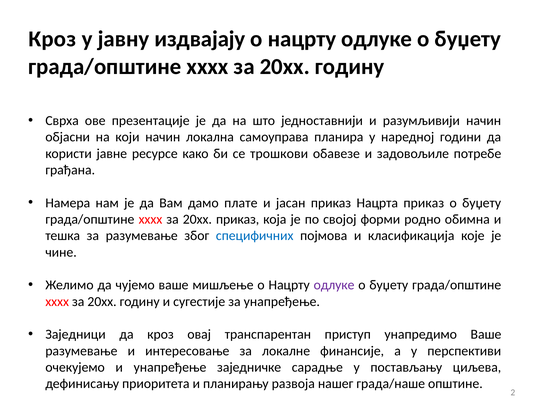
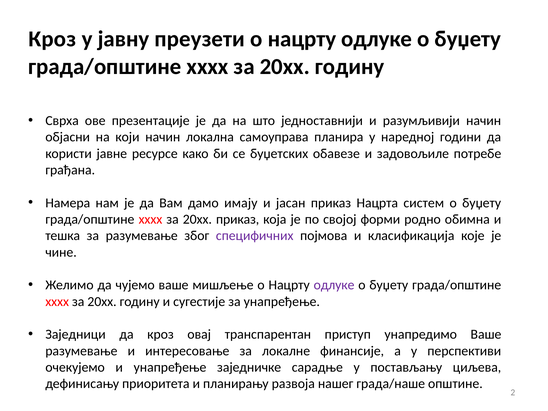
издвајају: издвајају -> преузети (200, 39)
трошкови: трошкови -> буџетских (279, 154)
плате: плате -> имају (241, 203)
Нацрта приказ: приказ -> систем (424, 203)
специфичних colour: blue -> purple (255, 236)
